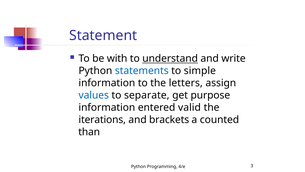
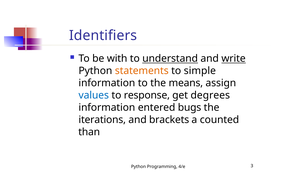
Statement: Statement -> Identifiers (103, 35)
write underline: none -> present (234, 58)
statements colour: blue -> orange (142, 71)
letters: letters -> means (186, 83)
separate: separate -> response (147, 95)
purpose: purpose -> degrees (210, 95)
valid: valid -> bugs (190, 107)
